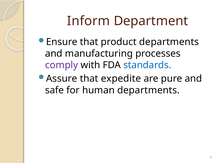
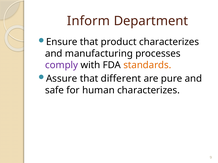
product departments: departments -> characterizes (169, 42)
standards colour: blue -> orange (147, 65)
expedite: expedite -> different (121, 79)
human departments: departments -> characterizes (149, 90)
